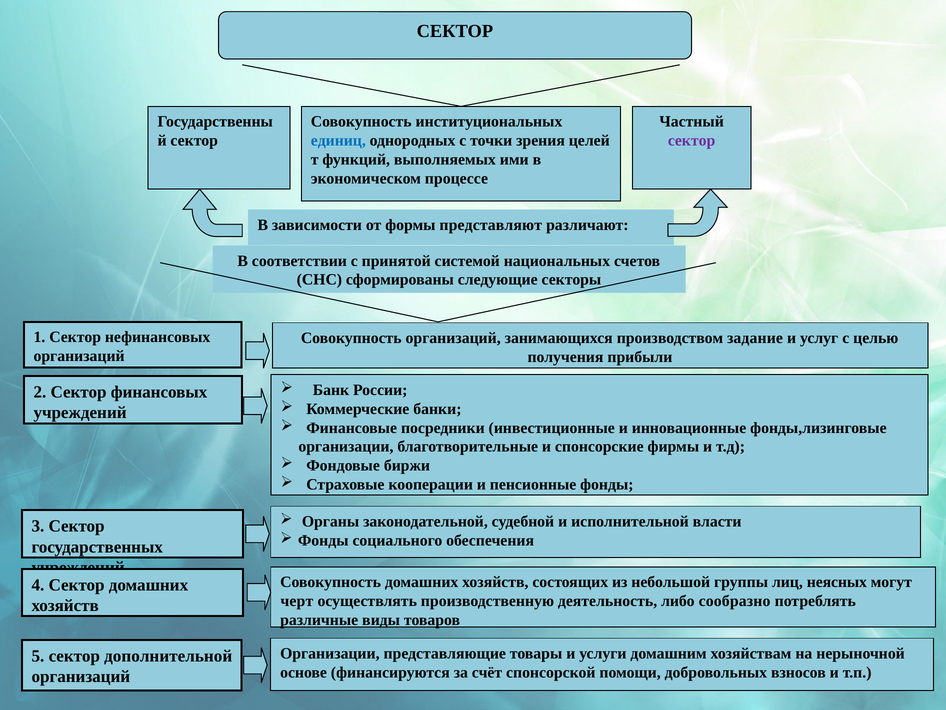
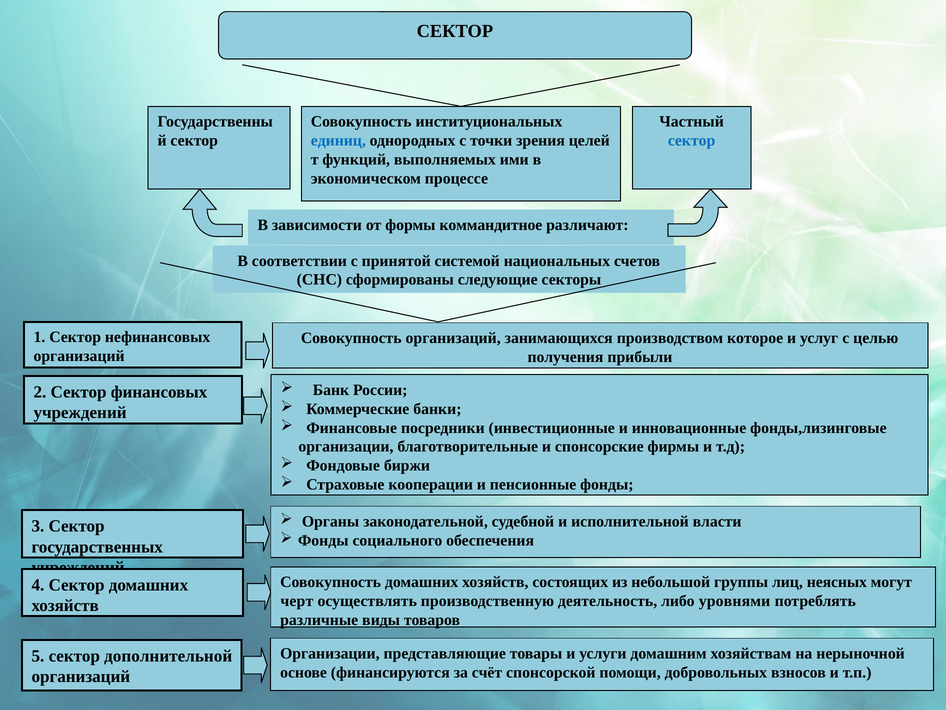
сектор colour: purple -> blue (692, 140)
представляют: представляют -> коммандитное (491, 225)
задание: задание -> которое (755, 338)
сообразно: сообразно -> уровнями (735, 601)
